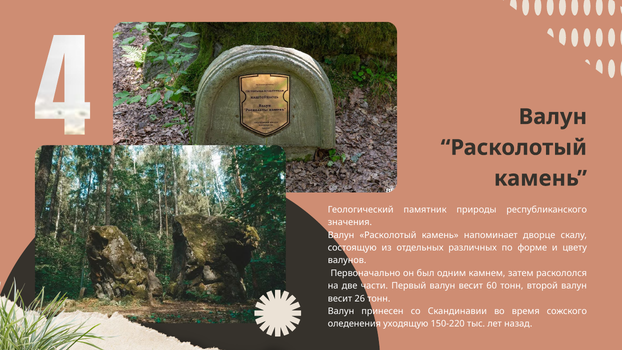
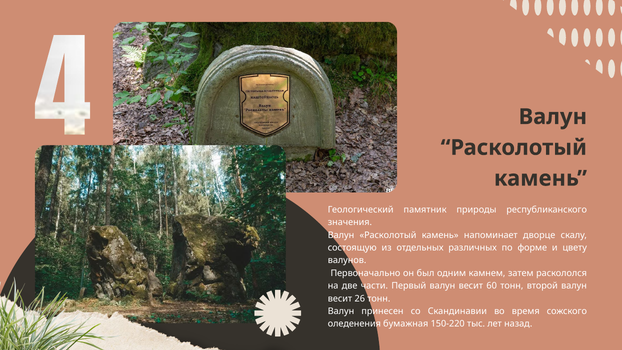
уходящую: уходящую -> бумажная (406, 324)
